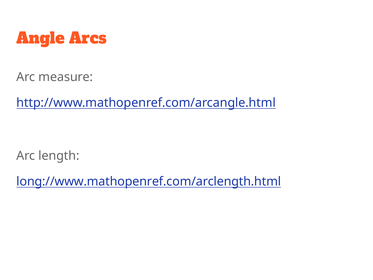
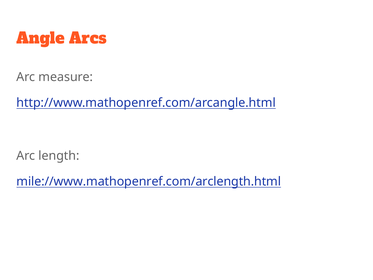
long://www.mathopenref.com/arclength.html: long://www.mathopenref.com/arclength.html -> mile://www.mathopenref.com/arclength.html (149, 181)
